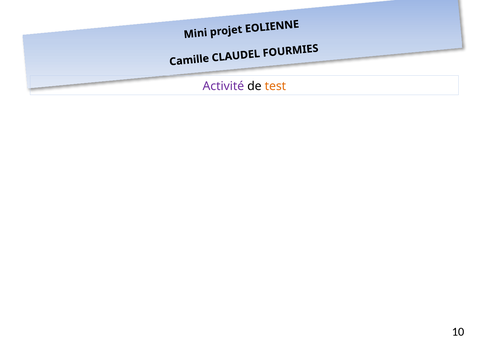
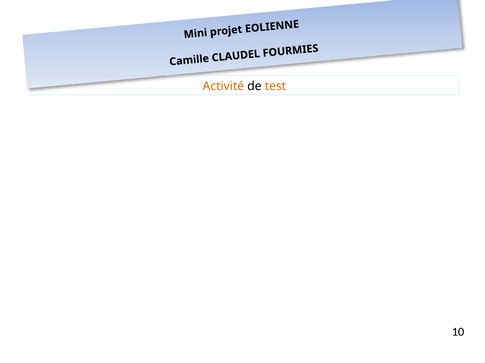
Activité colour: purple -> orange (223, 86)
